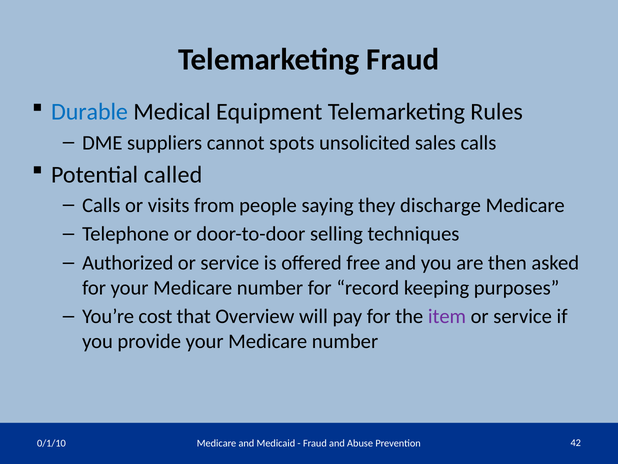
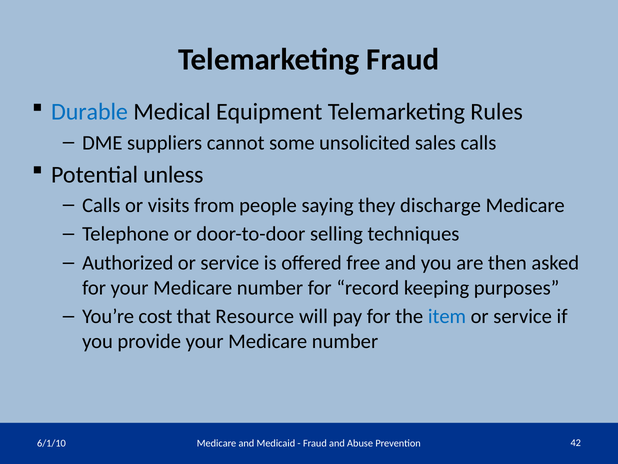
spots: spots -> some (292, 143)
called: called -> unless (173, 174)
Overview: Overview -> Resource (255, 316)
item colour: purple -> blue (447, 316)
0/1/10: 0/1/10 -> 6/1/10 (51, 443)
